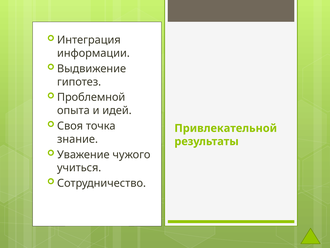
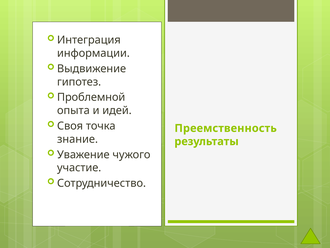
Привлекательной: Привлекательной -> Преемственность (226, 128)
учиться: учиться -> участие (79, 168)
